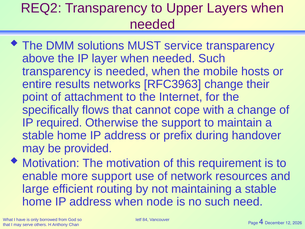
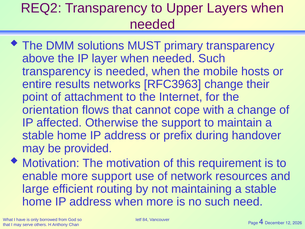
service: service -> primary (183, 46)
specifically: specifically -> orientation (50, 110)
required: required -> affected (59, 123)
when node: node -> more (160, 202)
